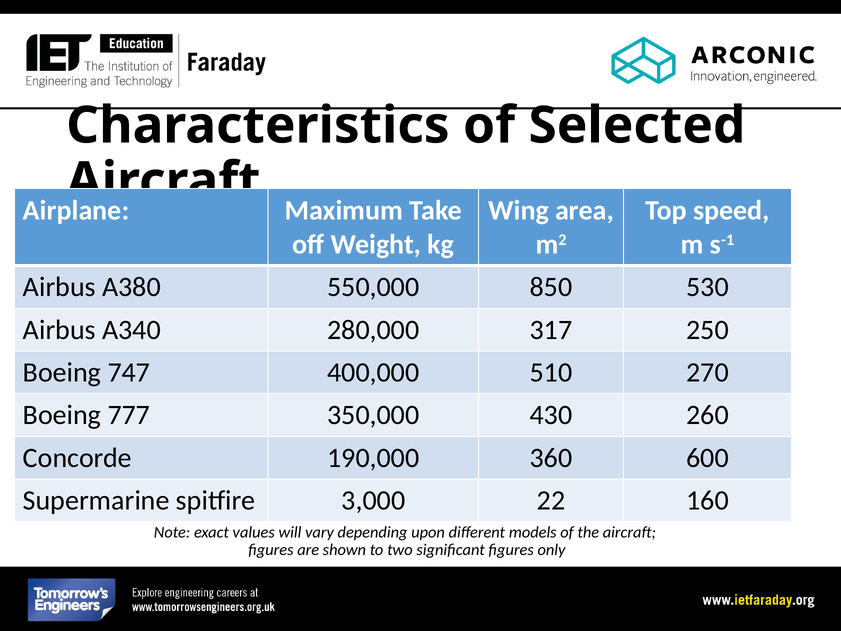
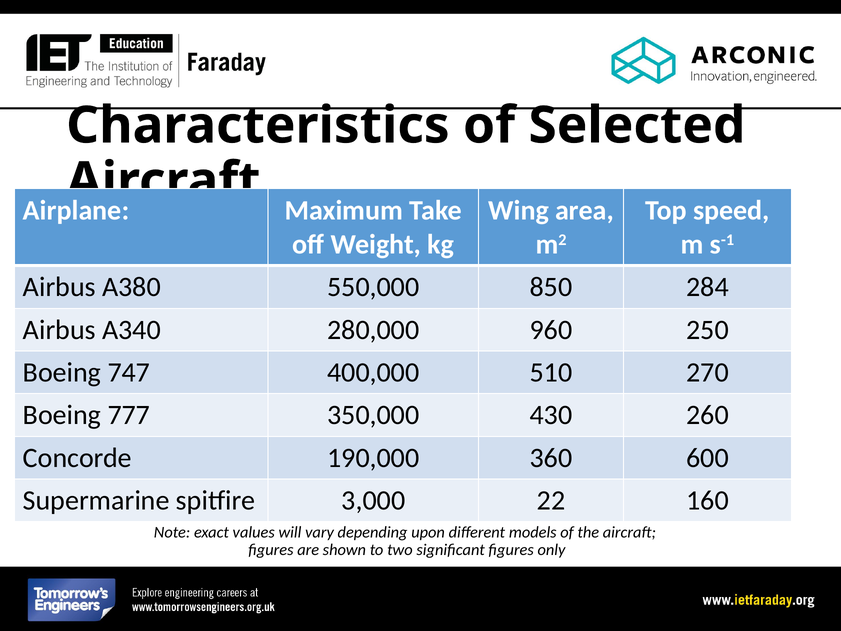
530: 530 -> 284 (707, 287)
317: 317 -> 960 (551, 330)
